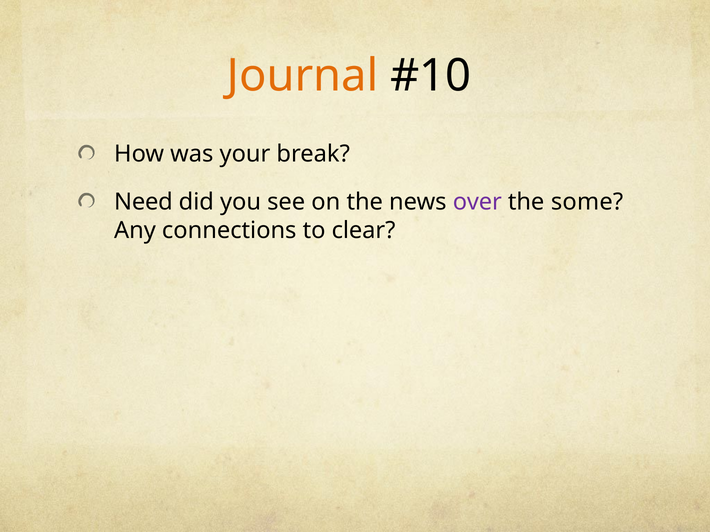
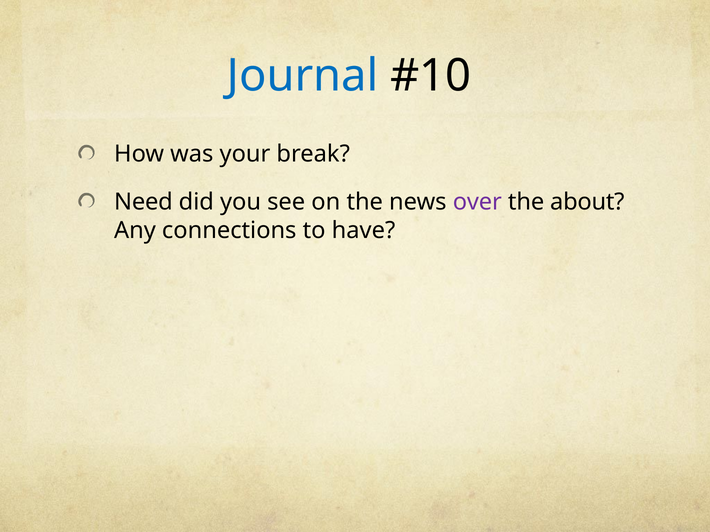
Journal colour: orange -> blue (303, 76)
some: some -> about (587, 202)
clear: clear -> have (363, 231)
